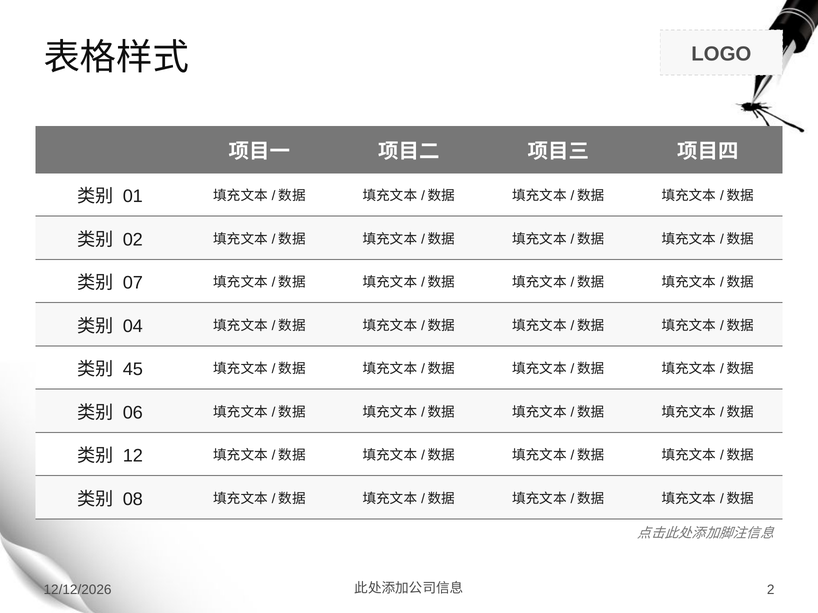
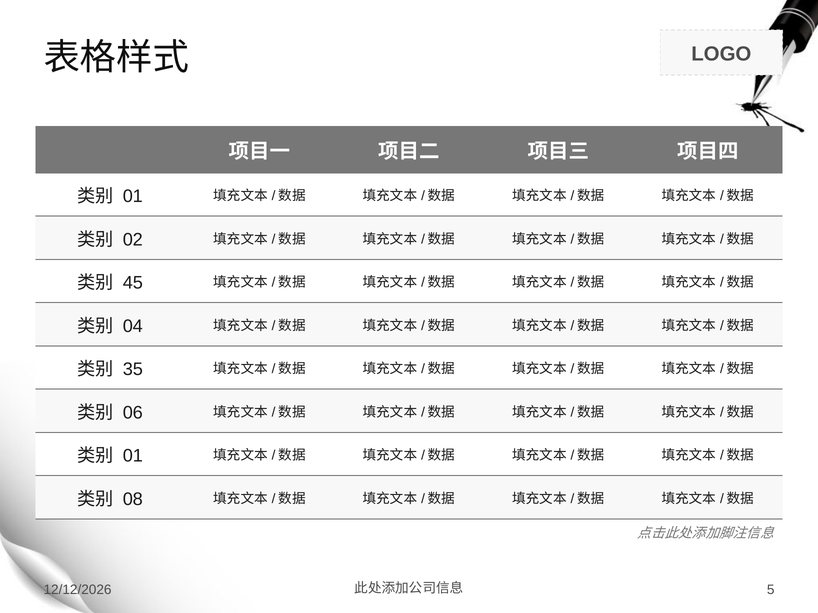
07: 07 -> 45 (133, 283)
45: 45 -> 35 (133, 370)
12: 12 -> 01 (133, 456)
2: 2 -> 5 (771, 590)
